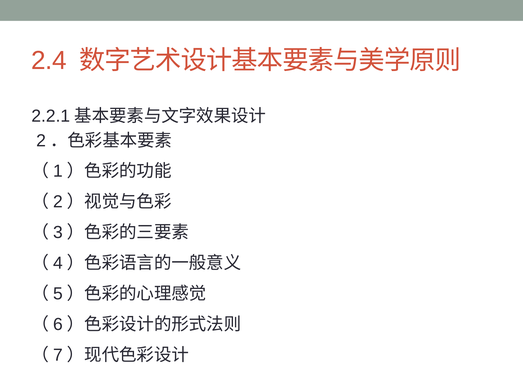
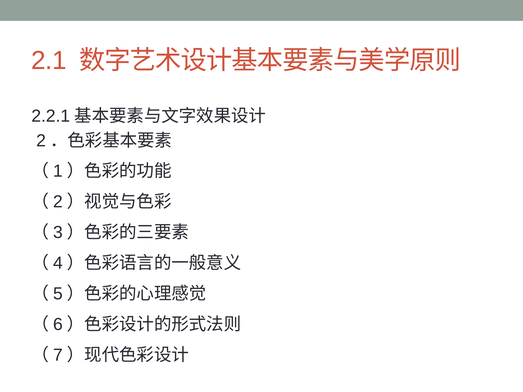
2.4: 2.4 -> 2.1 (49, 61)
